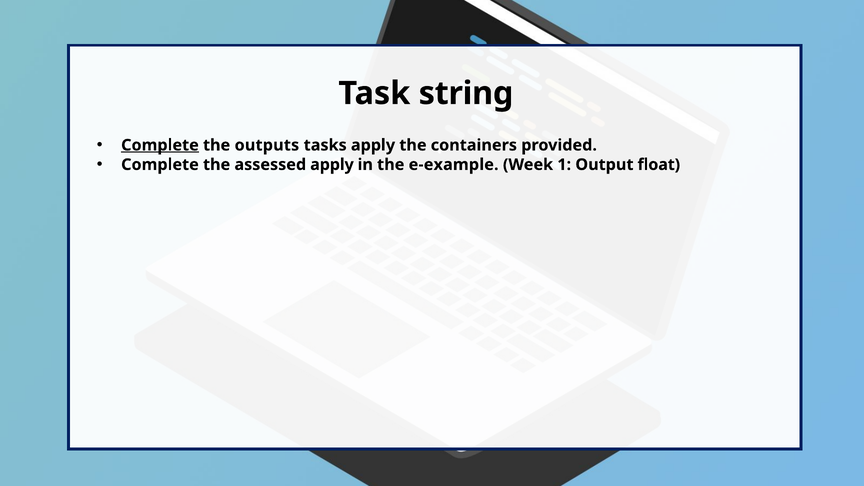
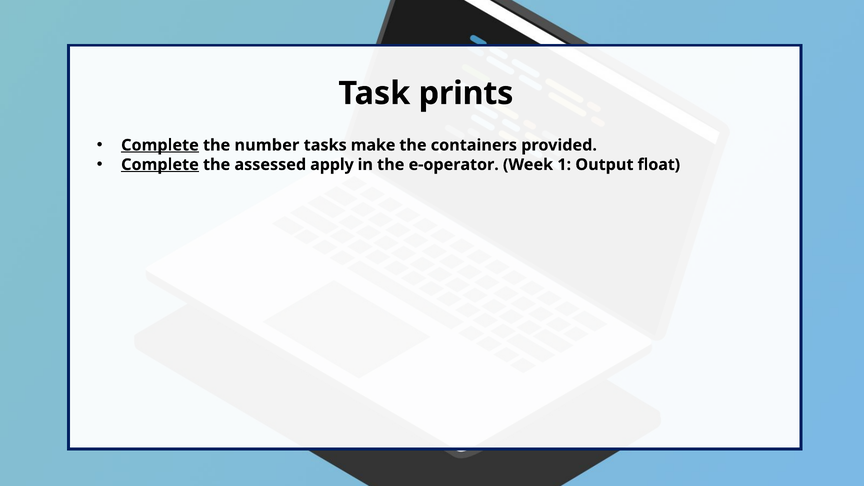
string: string -> prints (466, 93)
outputs: outputs -> number (267, 145)
tasks apply: apply -> make (373, 145)
Complete underline: none -> present (160, 165)
e-example: e-example -> e-operator (454, 165)
